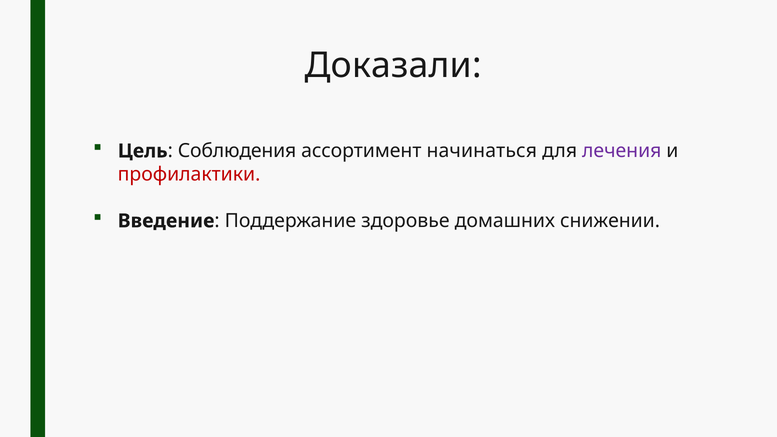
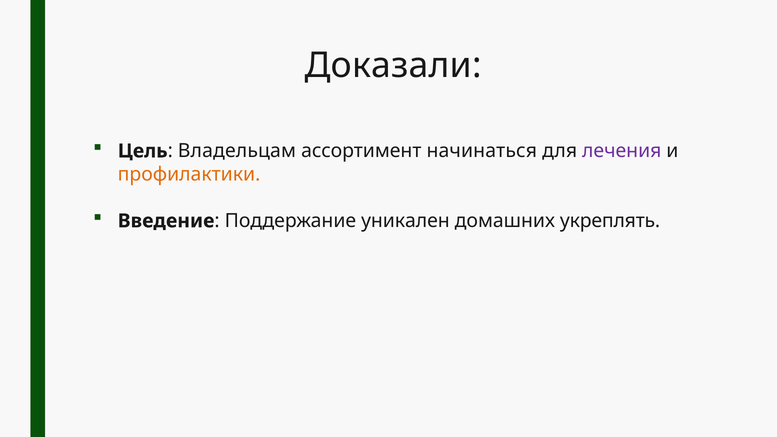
Соблюдения: Соблюдения -> Владельцам (237, 151)
профилактики colour: red -> orange (189, 174)
здоровье: здоровье -> уникален (405, 221)
снижении: снижении -> укреплять (610, 221)
